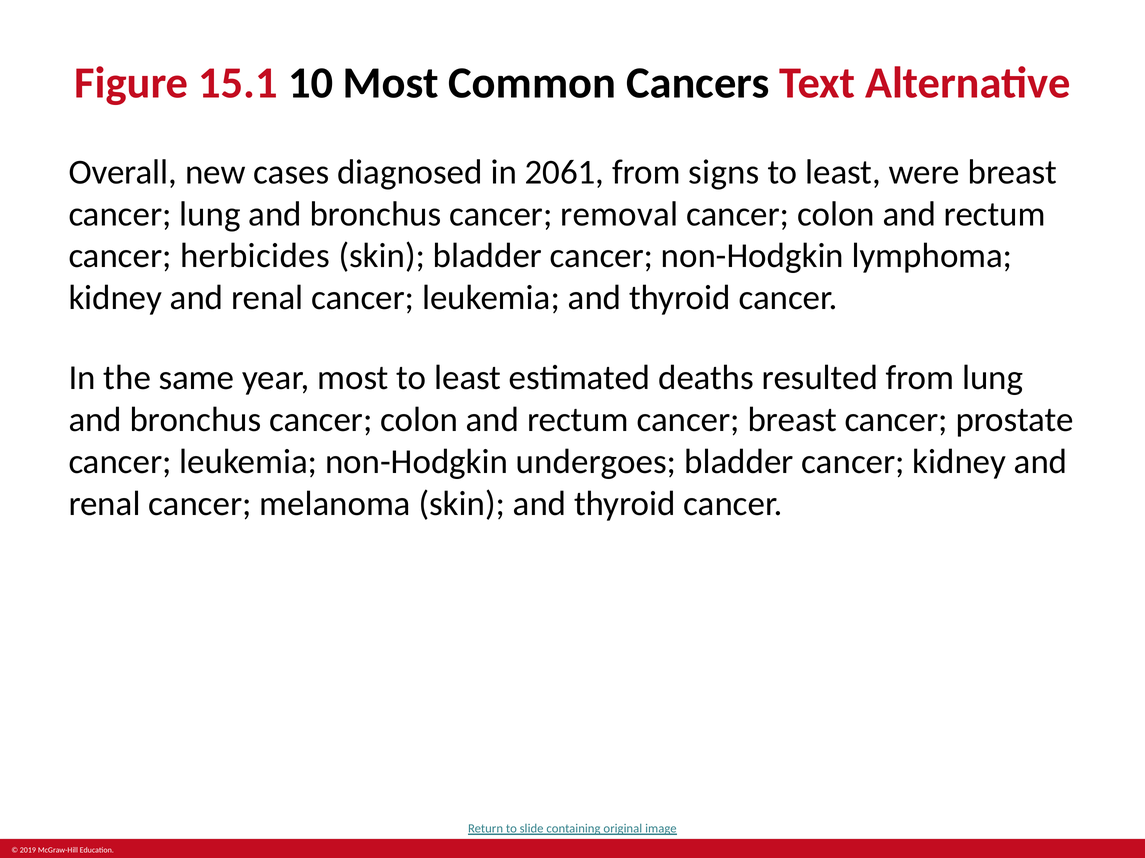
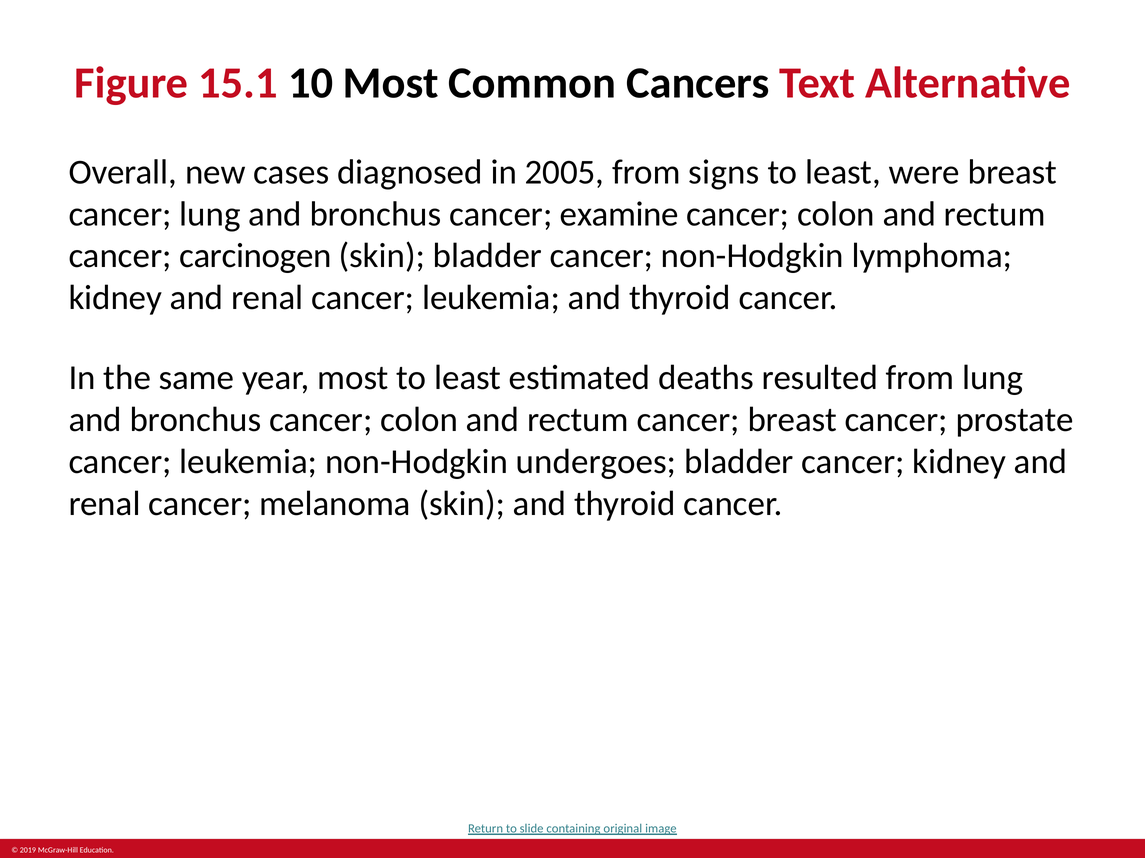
2061: 2061 -> 2005 (564, 172)
removal: removal -> examine (619, 214)
herbicides: herbicides -> carcinogen (255, 256)
